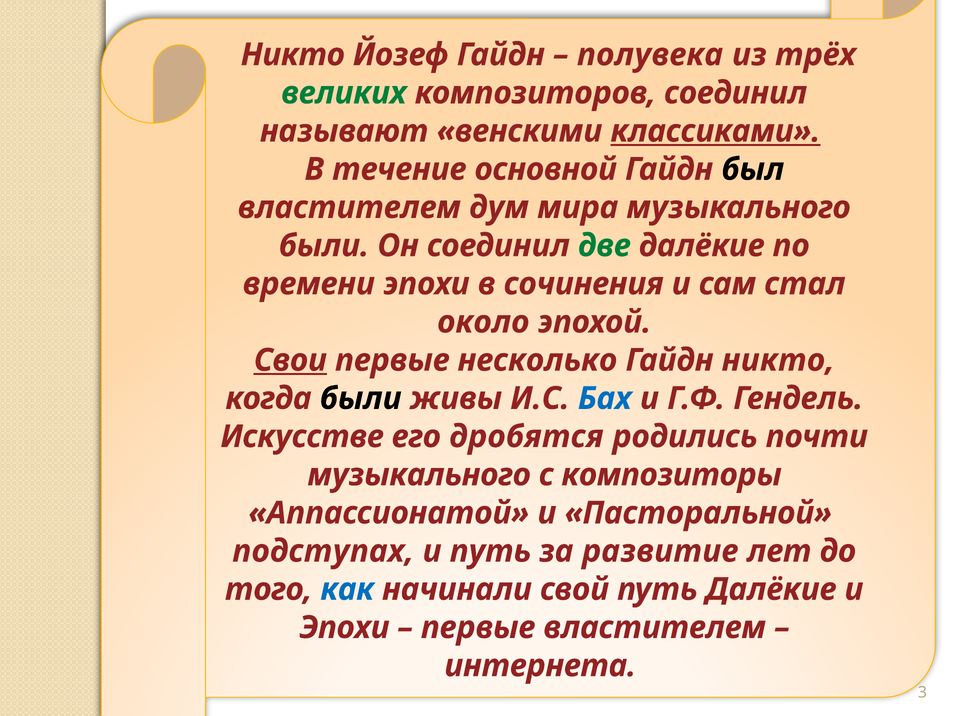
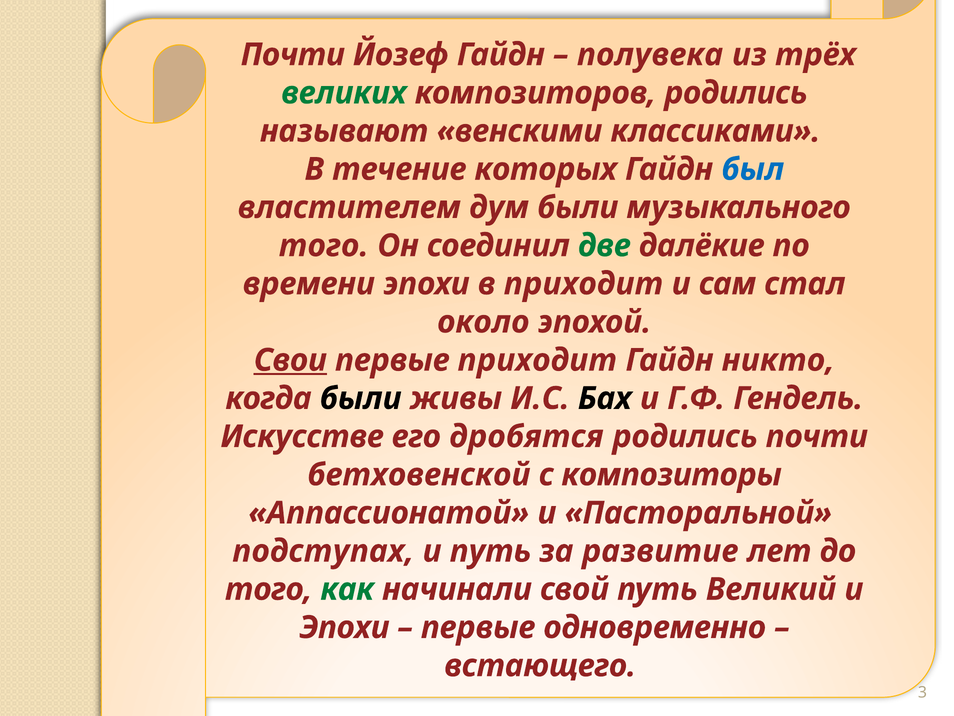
Никто: Никто -> Почти (293, 55)
композиторов соединил: соединил -> родились (736, 93)
классиками underline: present -> none (715, 131)
основной: основной -> которых (546, 169)
был colour: black -> blue (753, 169)
дум мира: мира -> были (578, 207)
были: были -> того (324, 246)
в сочинения: сочинения -> приходит (584, 284)
первые несколько: несколько -> приходит (537, 360)
Бах colour: blue -> black (605, 398)
музыкального: музыкального -> бетховенской (419, 474)
как colour: blue -> green (347, 589)
путь Далёкие: Далёкие -> Великий (771, 589)
первые властителем: властителем -> одновременно (655, 627)
интернета: интернета -> встающего (540, 665)
